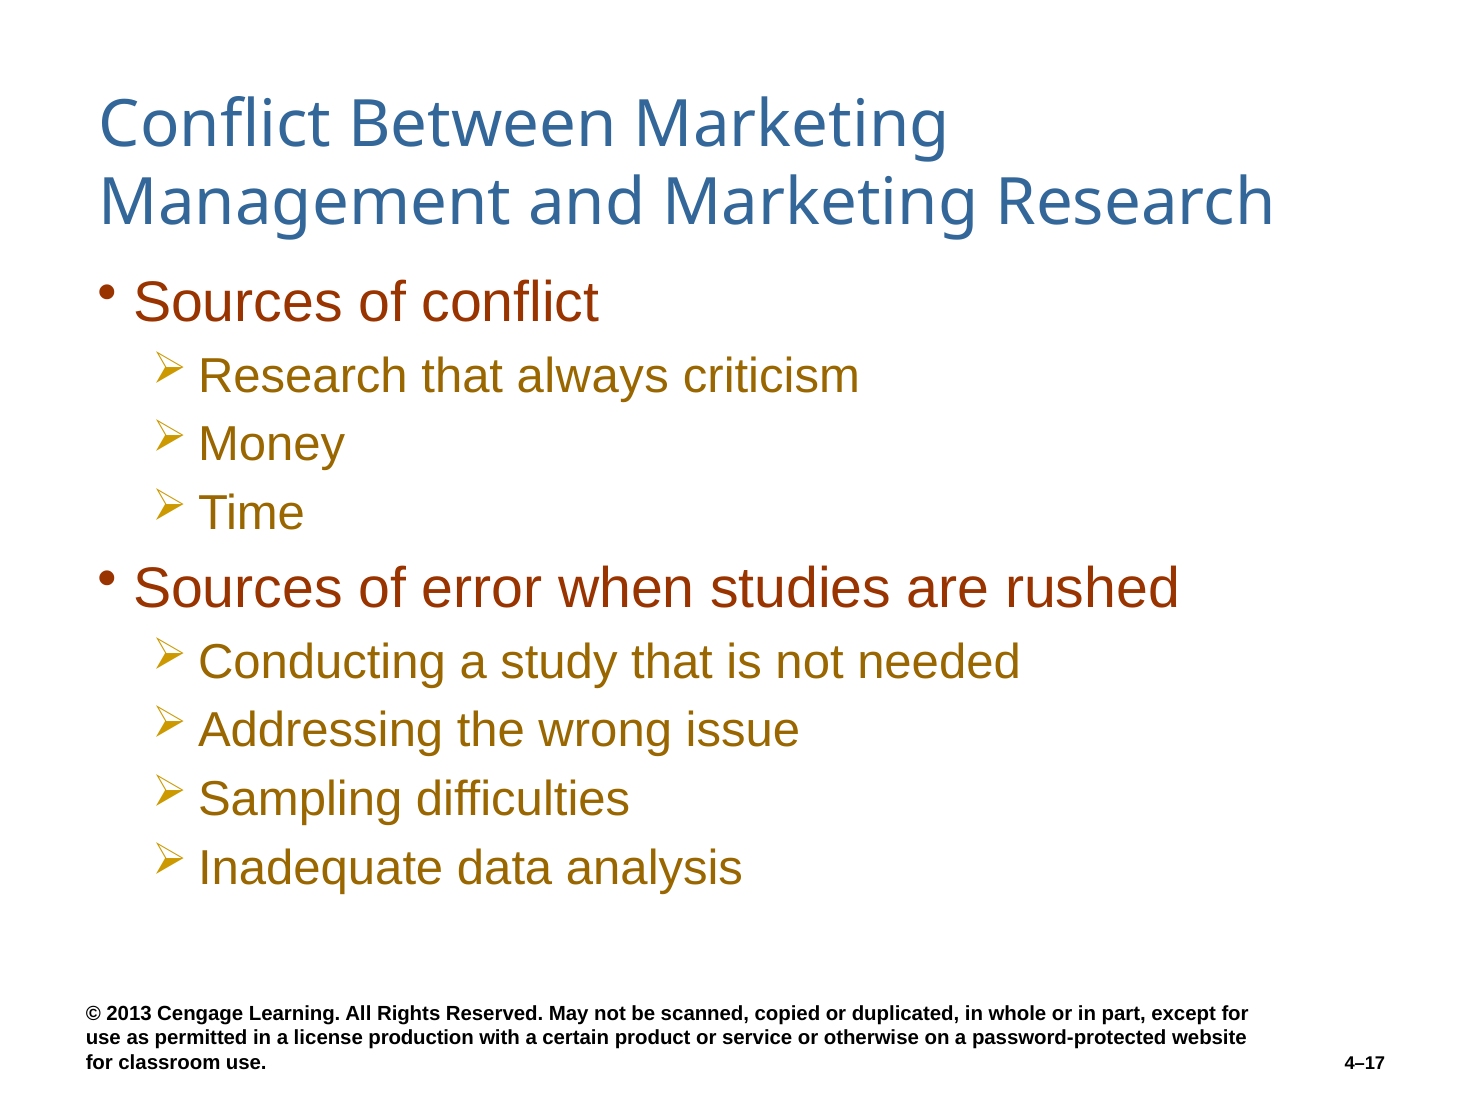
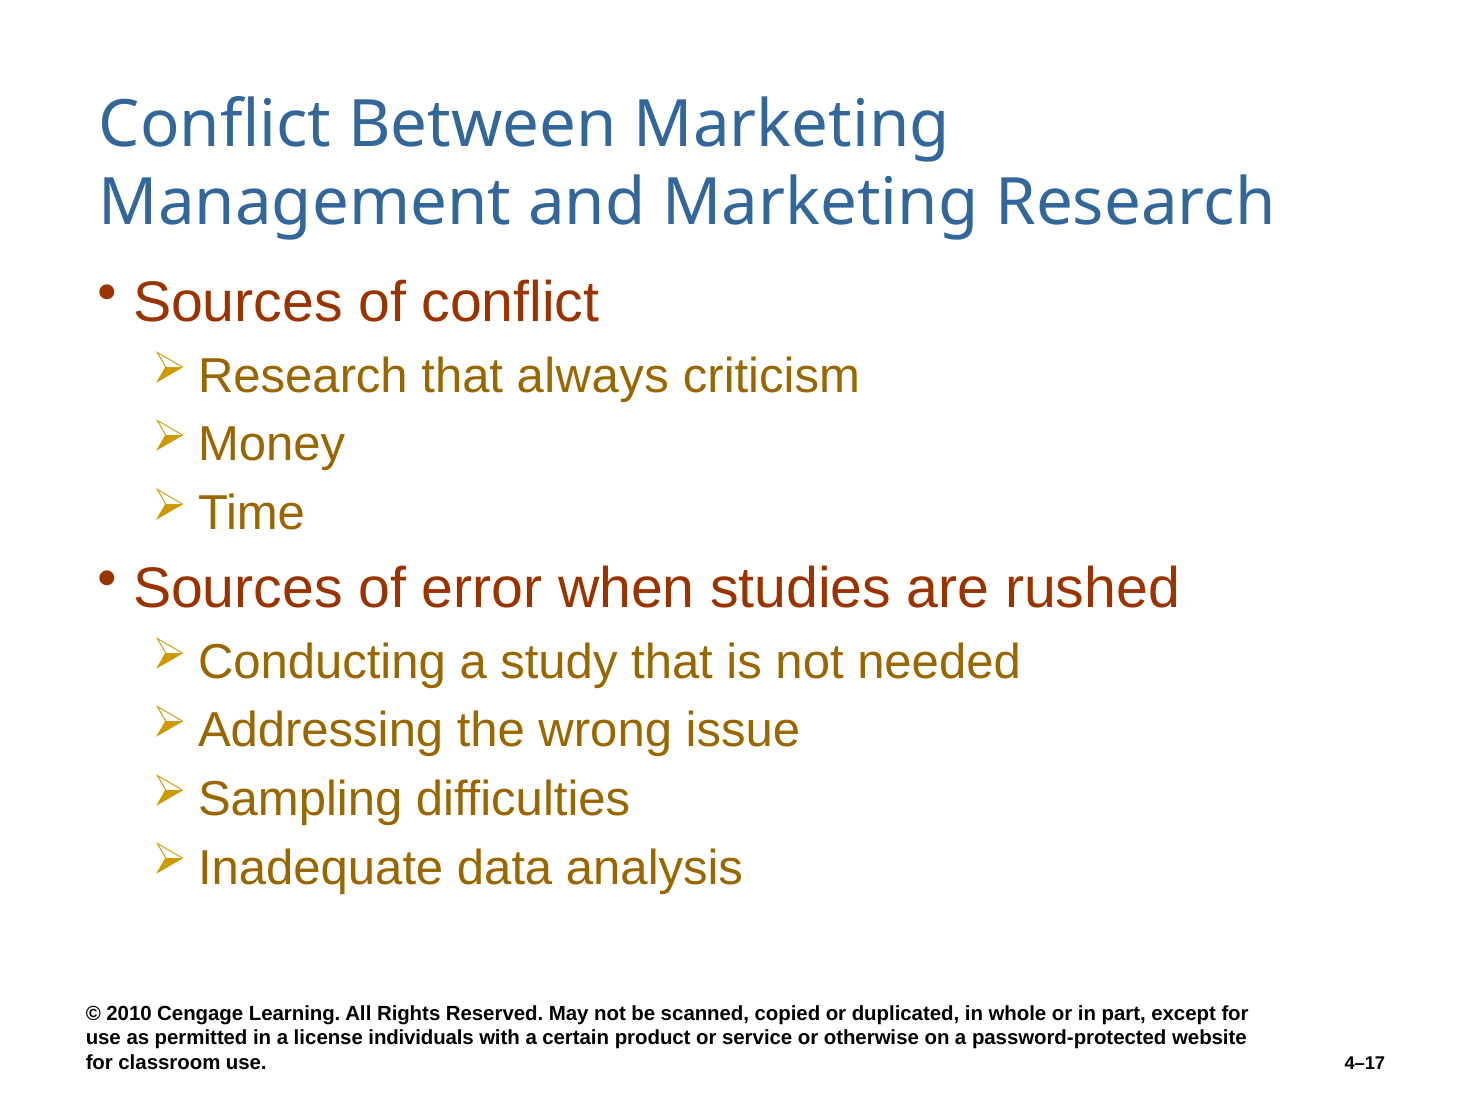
2013: 2013 -> 2010 (129, 1014)
production: production -> individuals (421, 1038)
